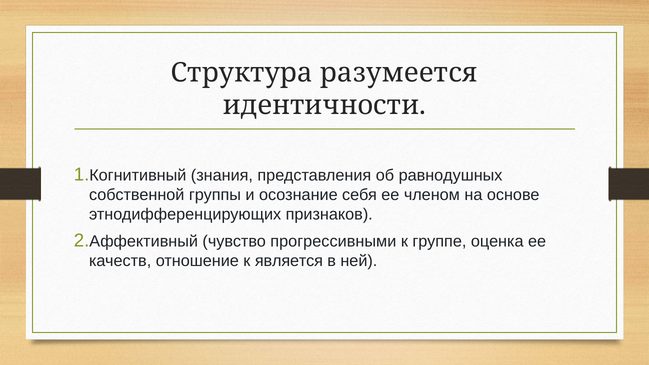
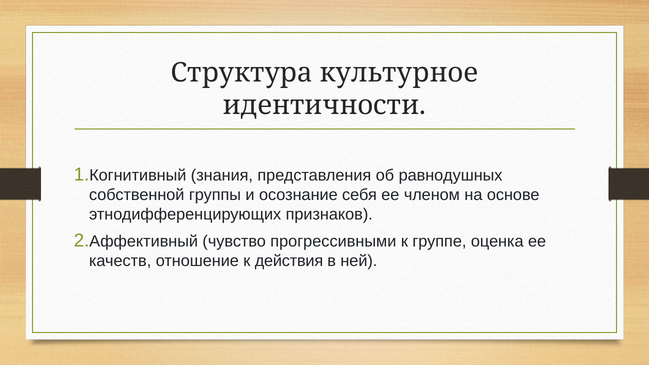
разумеется: разумеется -> культурное (399, 73)
является: является -> действия (289, 261)
